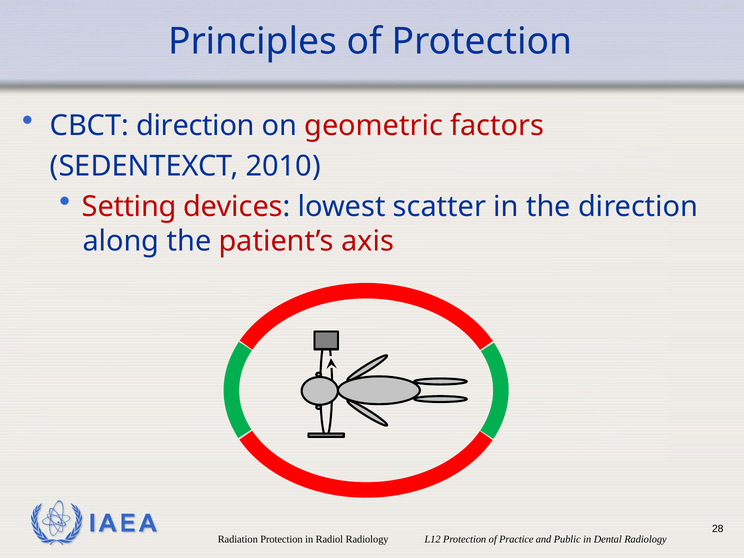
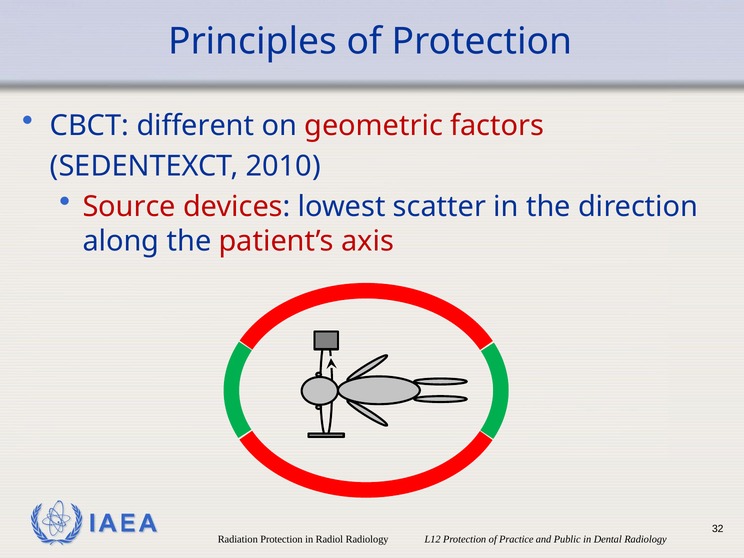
CBCT direction: direction -> different (195, 126)
Setting: Setting -> Source (129, 207)
28: 28 -> 32 (718, 529)
